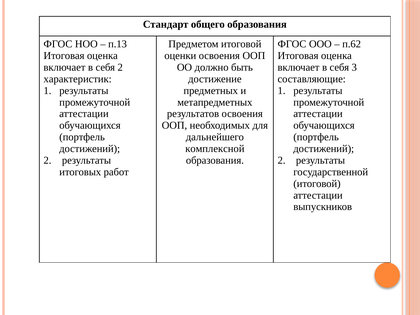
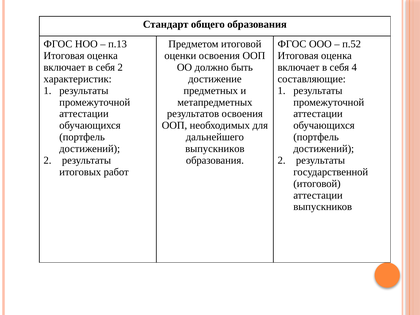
п.62: п.62 -> п.52 (352, 44)
3: 3 -> 4 (354, 67)
комплексной: комплексной -> выпускников (215, 149)
